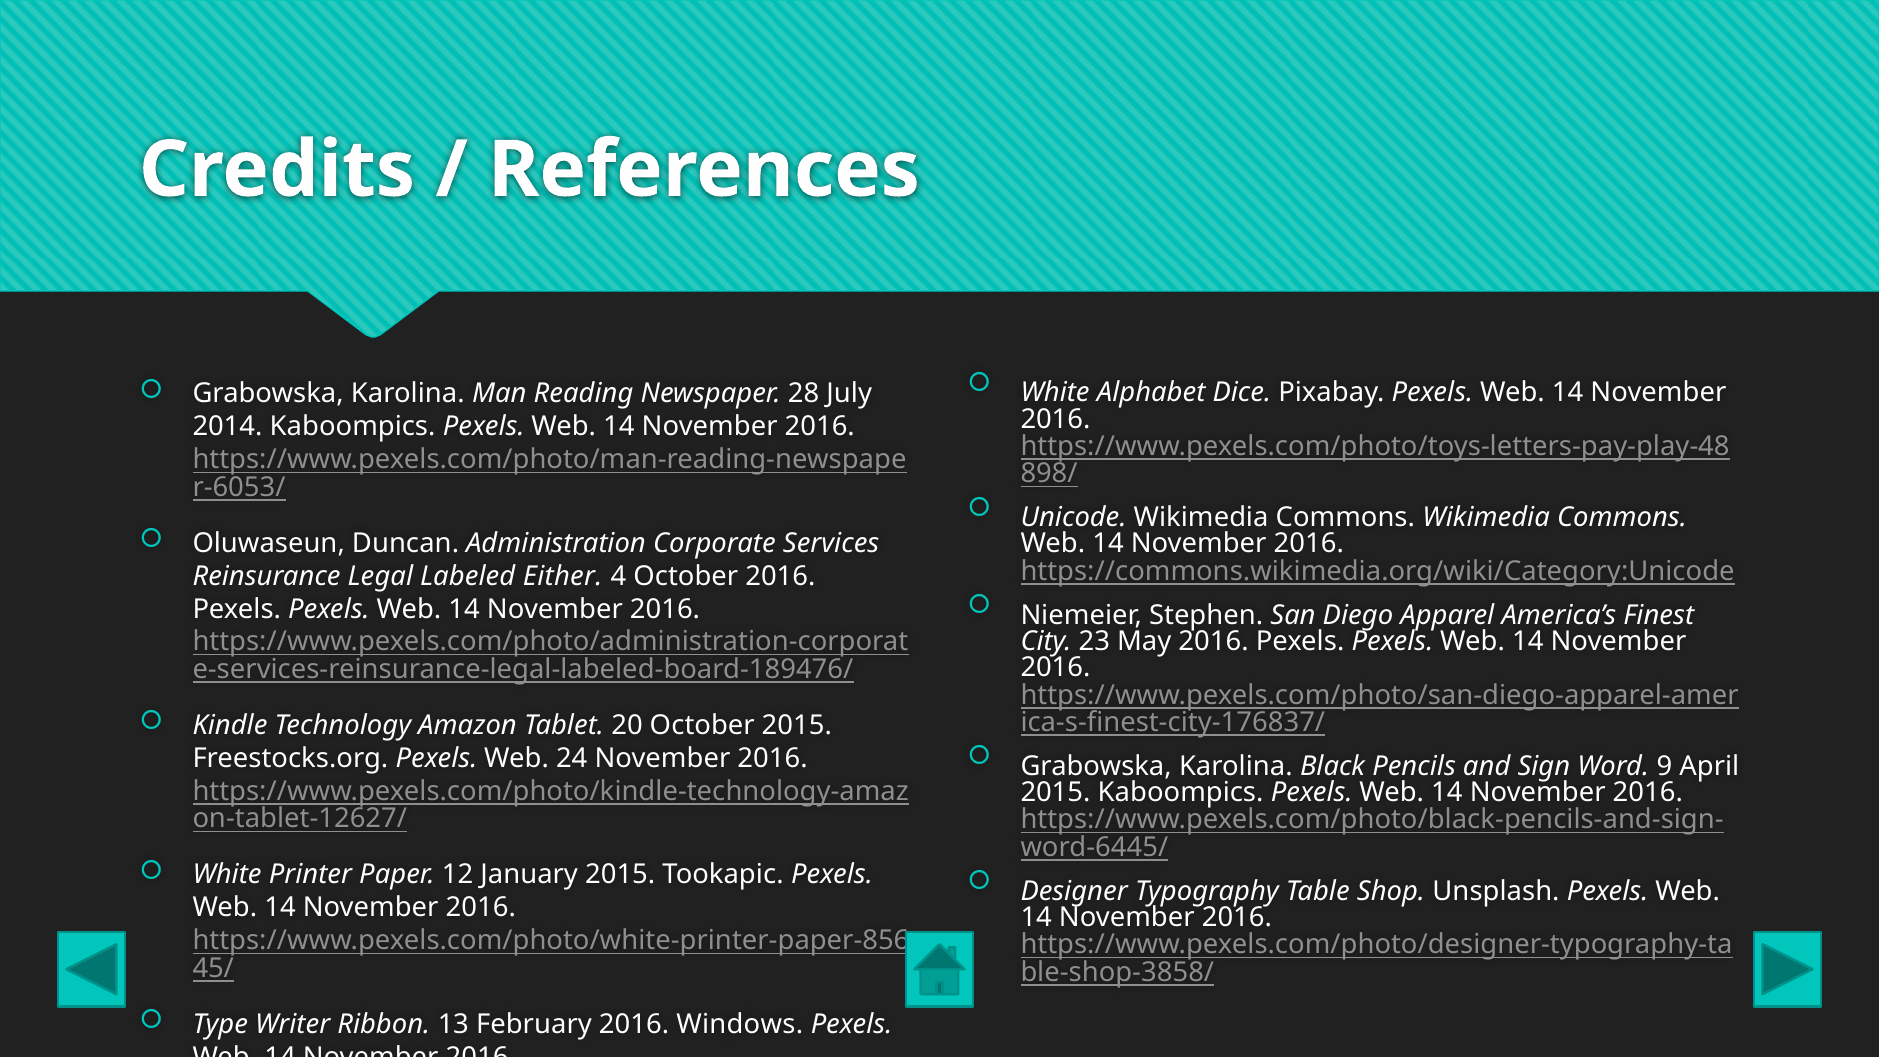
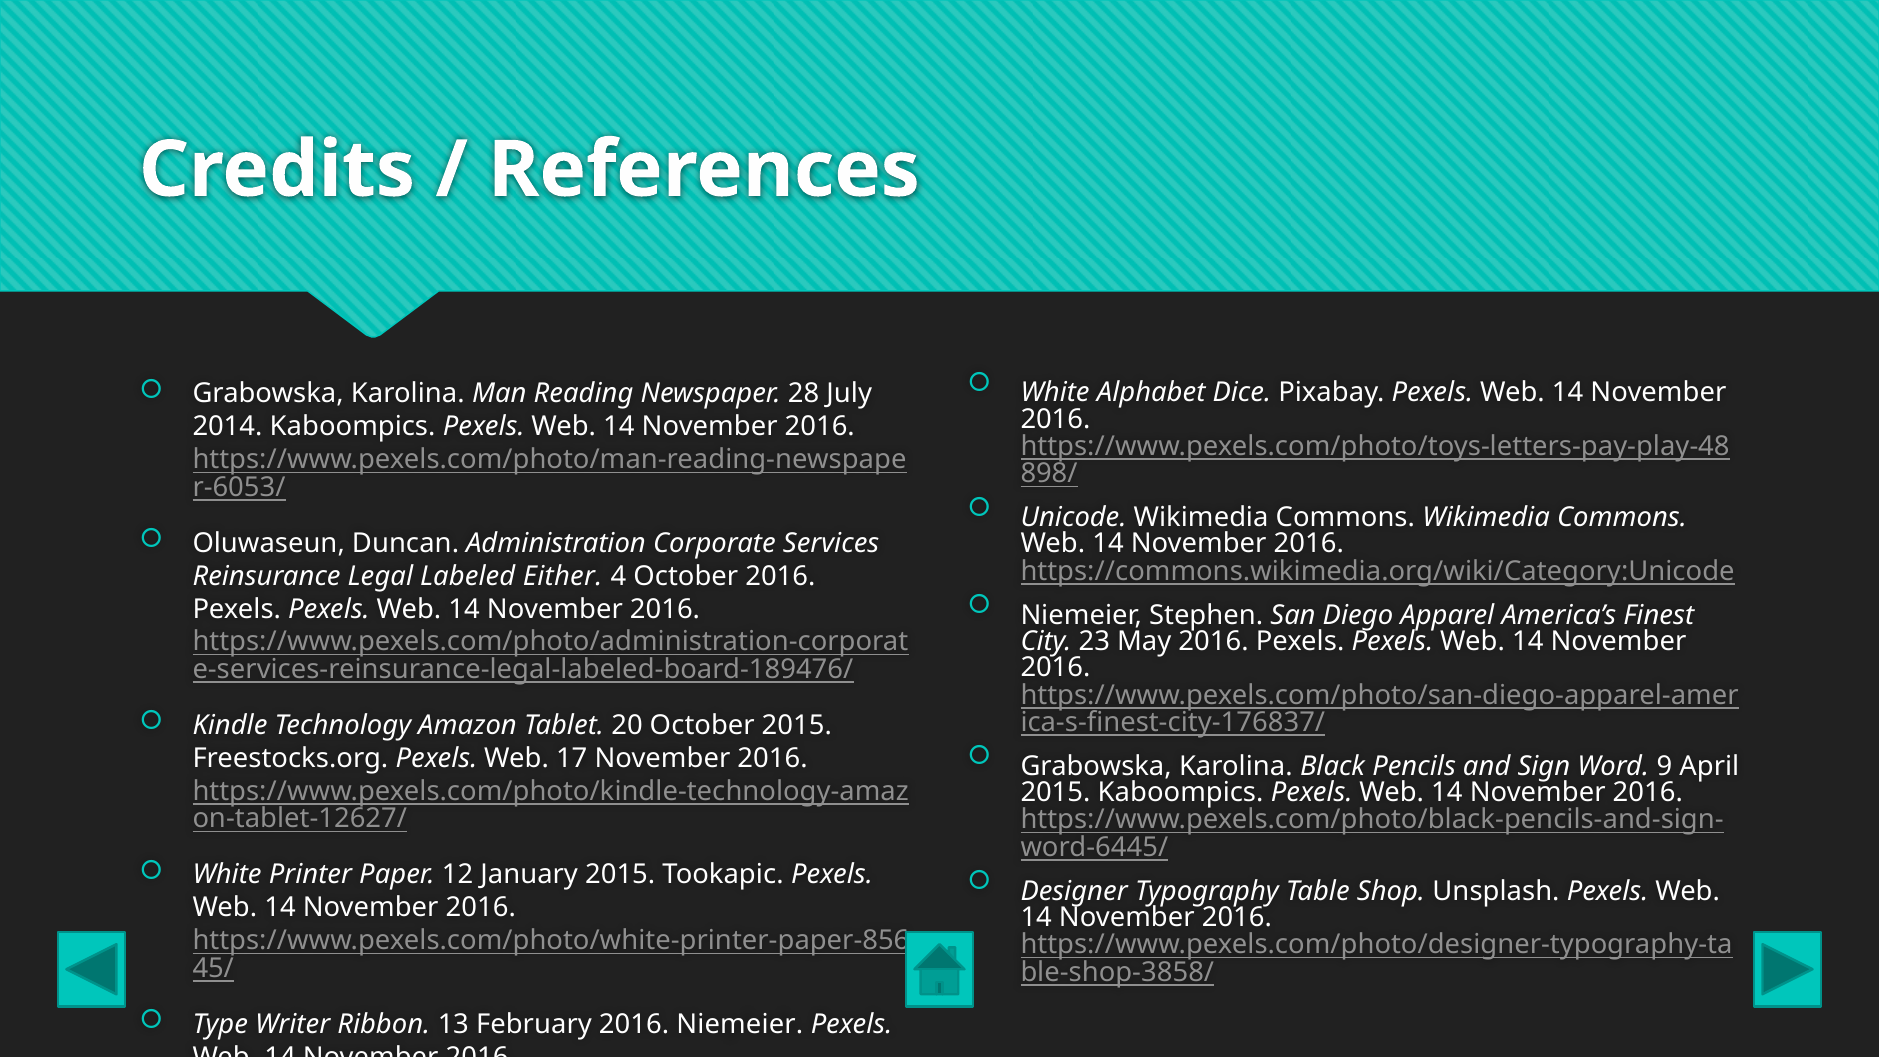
24: 24 -> 17 (572, 758)
2016 Windows: Windows -> Niemeier (740, 1024)
